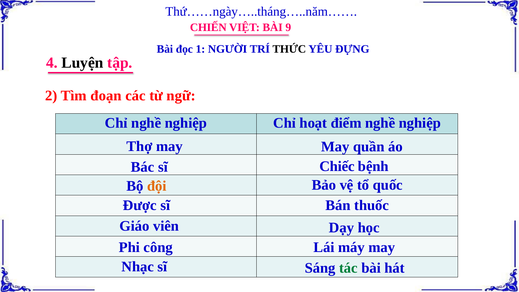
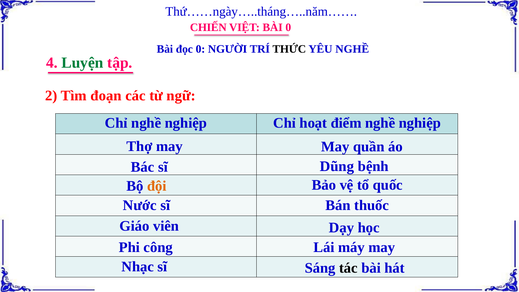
BÀI 9: 9 -> 0 (288, 27)
đọc 1: 1 -> 0 (200, 49)
YÊU ĐỰNG: ĐỰNG -> NGHỀ (352, 49)
Luyện colour: black -> green (82, 63)
Chiếc: Chiếc -> Dũng (337, 166)
Được: Được -> Nước (140, 205)
tác colour: green -> black (348, 268)
